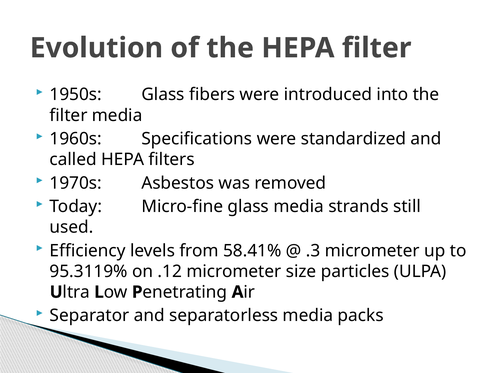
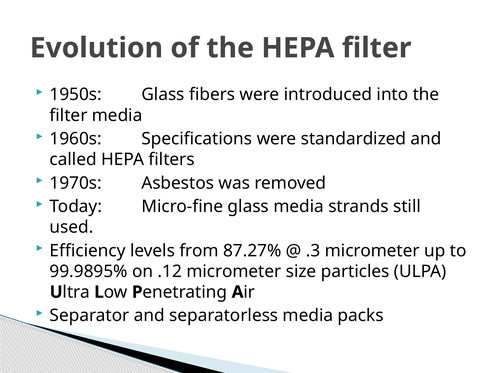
58.41%: 58.41% -> 87.27% (252, 250)
95.3119%: 95.3119% -> 99.9895% (89, 271)
